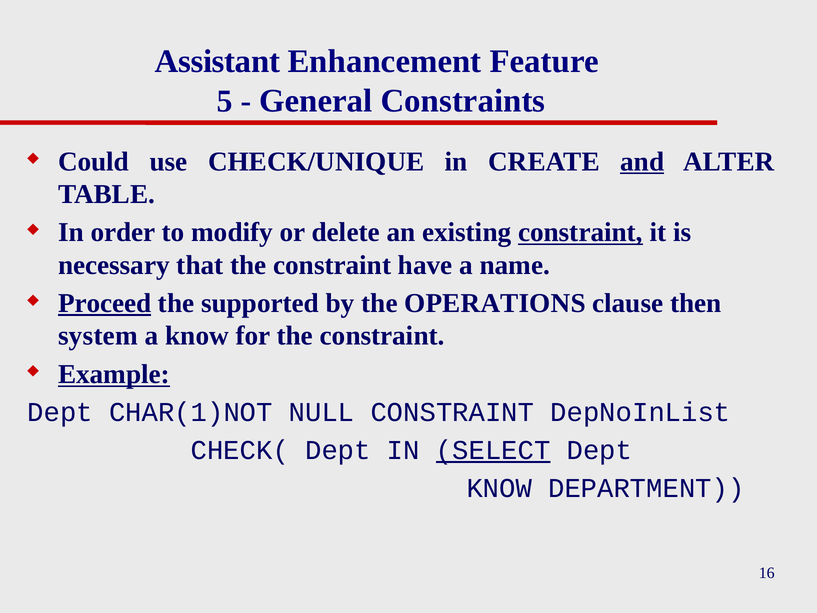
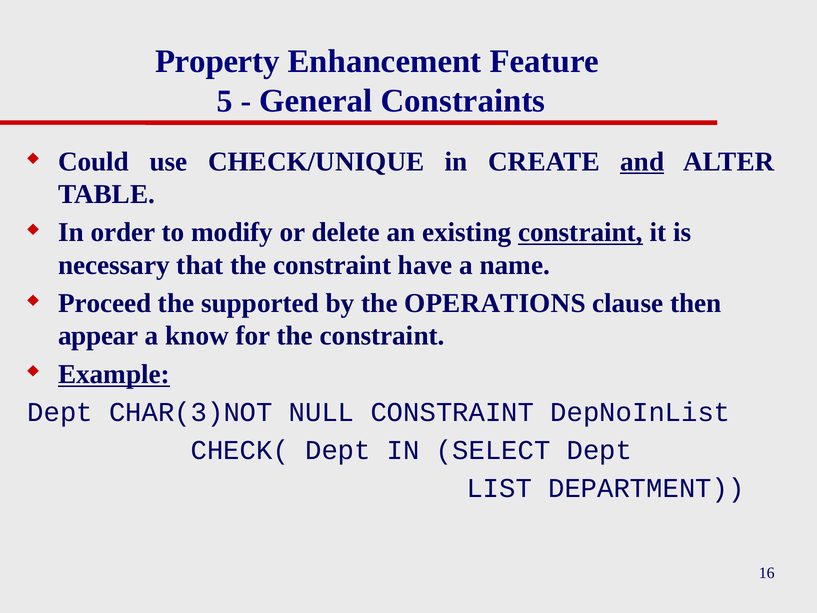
Assistant: Assistant -> Property (217, 61)
Proceed underline: present -> none (105, 303)
system: system -> appear (98, 336)
CHAR(1)NOT: CHAR(1)NOT -> CHAR(3)NOT (191, 412)
SELECT underline: present -> none (493, 450)
KNOW: KNOW -> LIST (499, 488)
